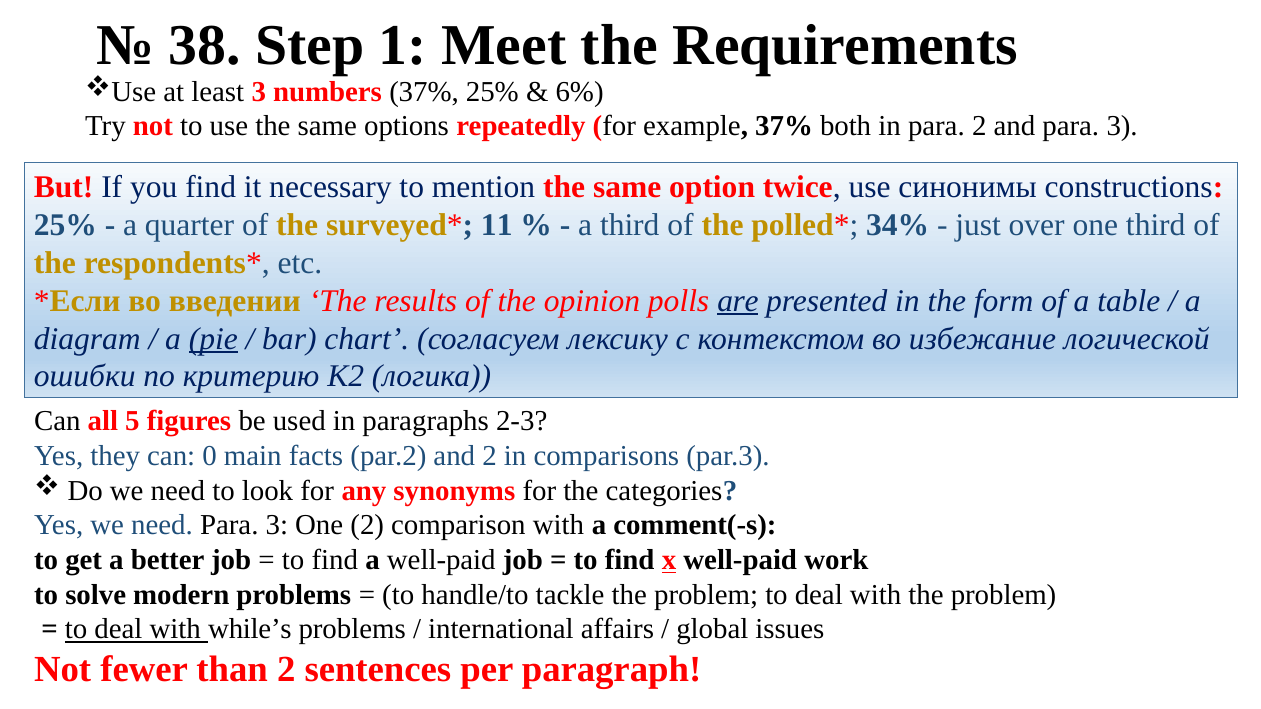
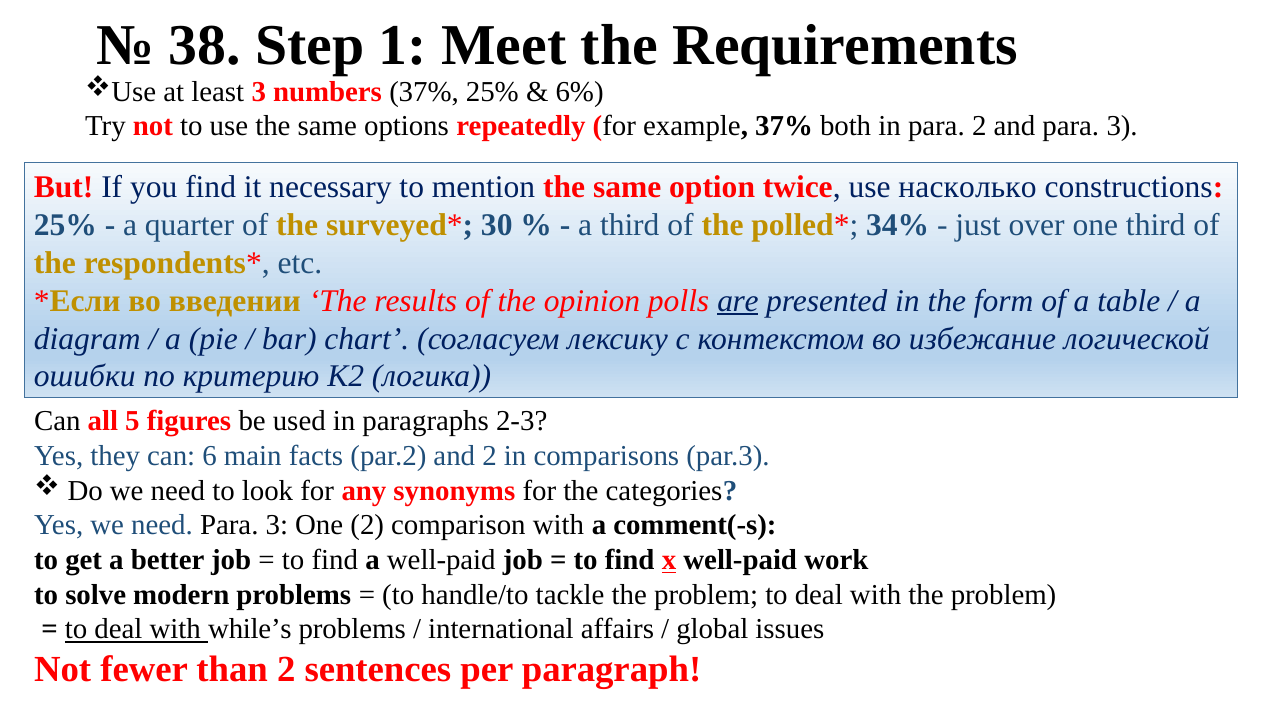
синонимы: синонимы -> насколько (968, 187)
11: 11 -> 30 (497, 225)
pie underline: present -> none (213, 339)
0: 0 -> 6 (210, 456)
